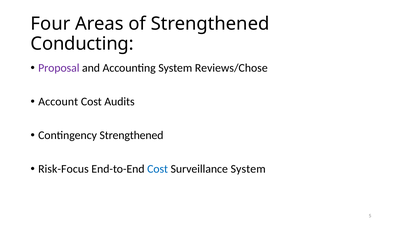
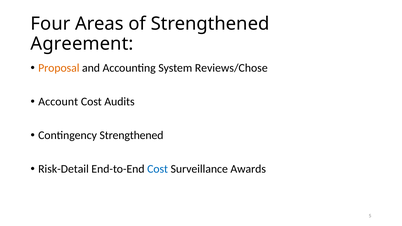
Conducting: Conducting -> Agreement (82, 44)
Proposal colour: purple -> orange (59, 68)
Risk-Focus: Risk-Focus -> Risk-Detail (63, 169)
Surveillance System: System -> Awards (248, 169)
